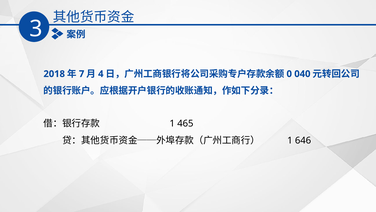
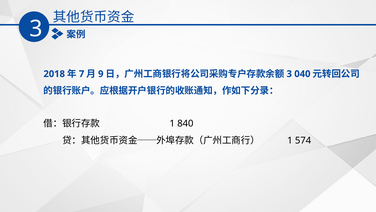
4: 4 -> 9 (101, 74)
0: 0 -> 3 (289, 74)
465: 465 -> 840 (185, 123)
646: 646 -> 574 (303, 140)
